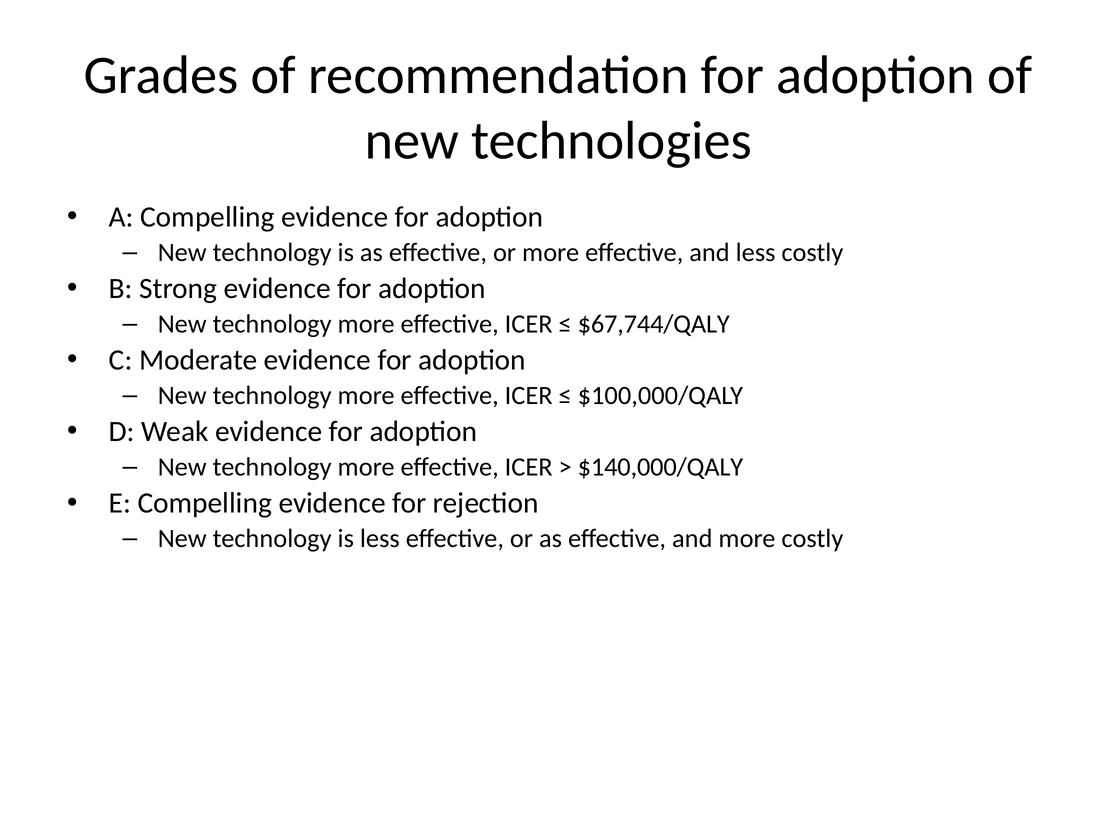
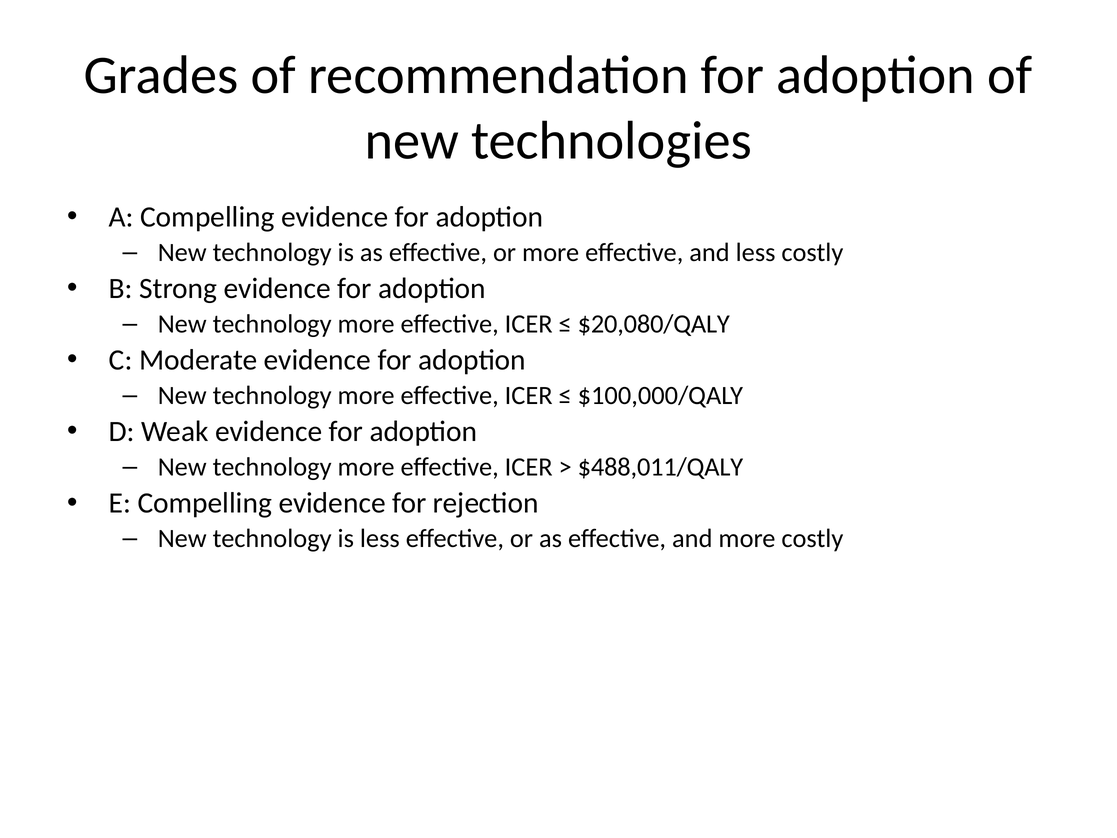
$67,744/QALY: $67,744/QALY -> $20,080/QALY (654, 324)
$140,000/QALY: $140,000/QALY -> $488,011/QALY (660, 467)
